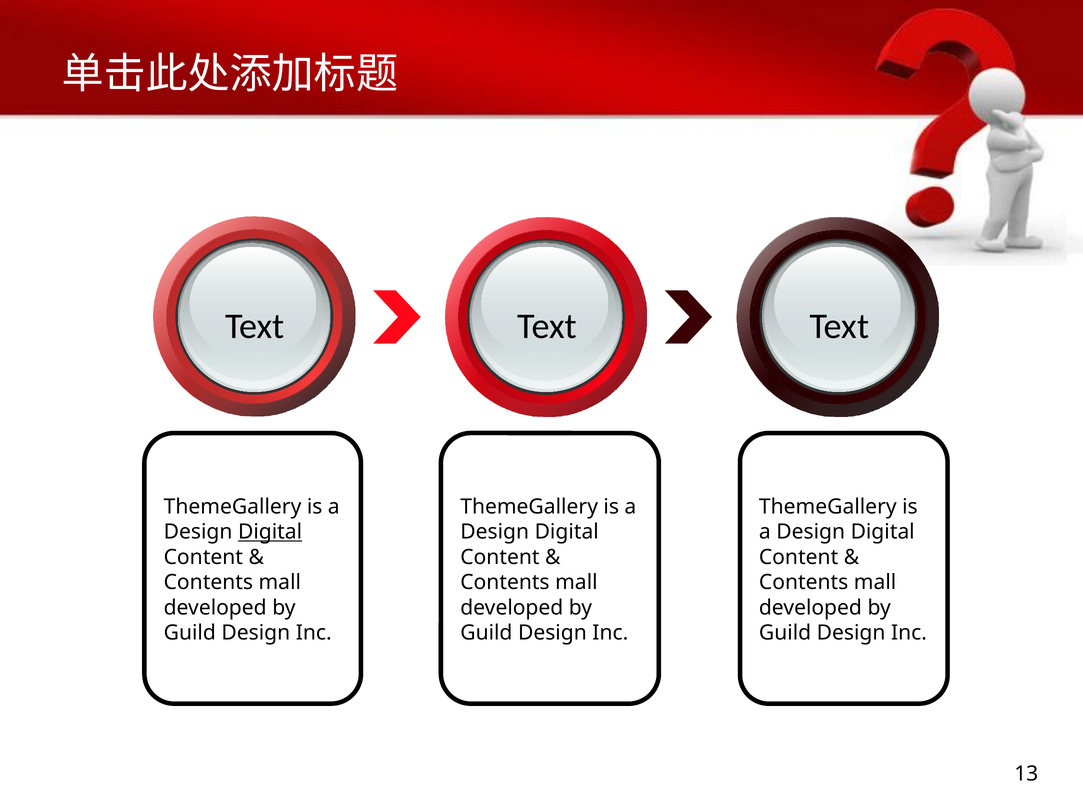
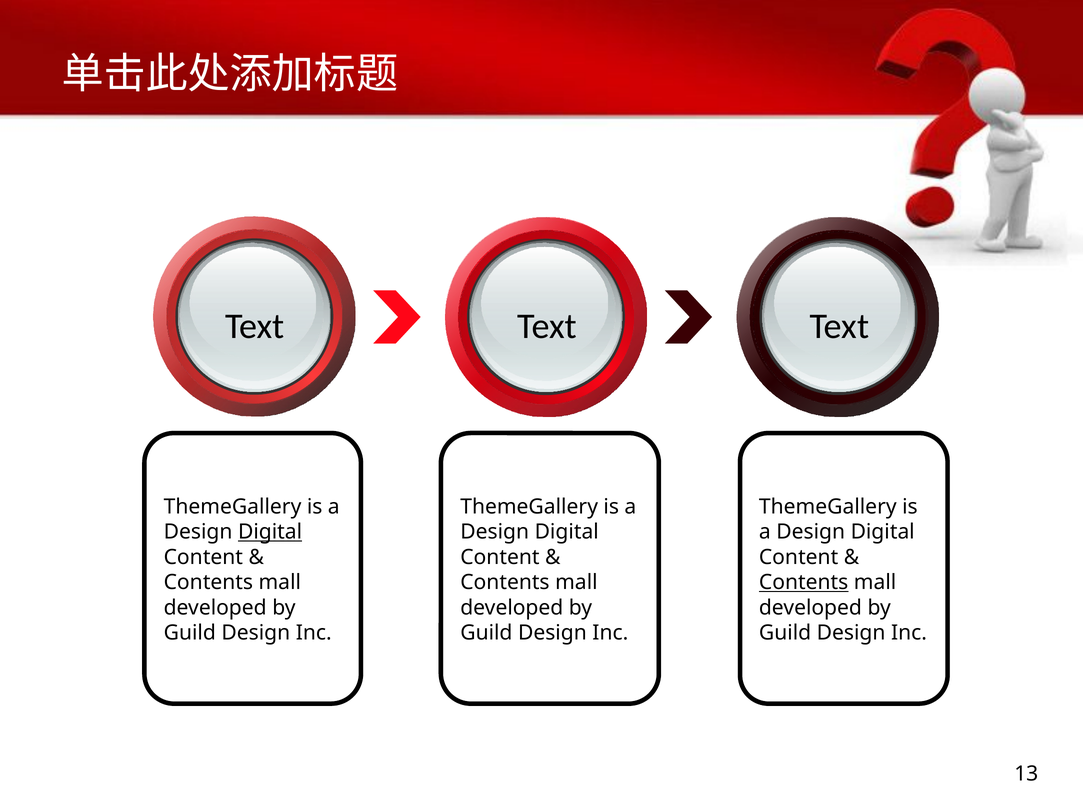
Contents underline: none -> present (804, 583)
